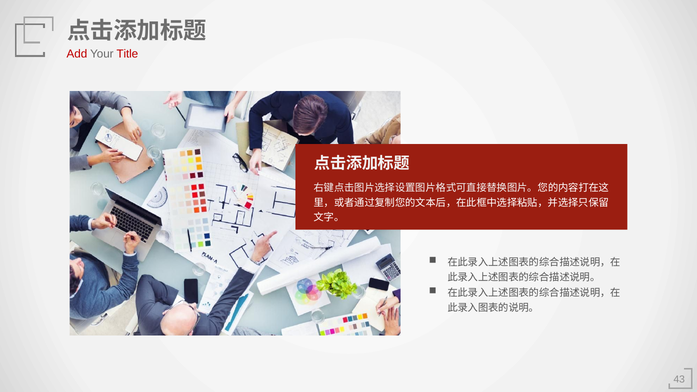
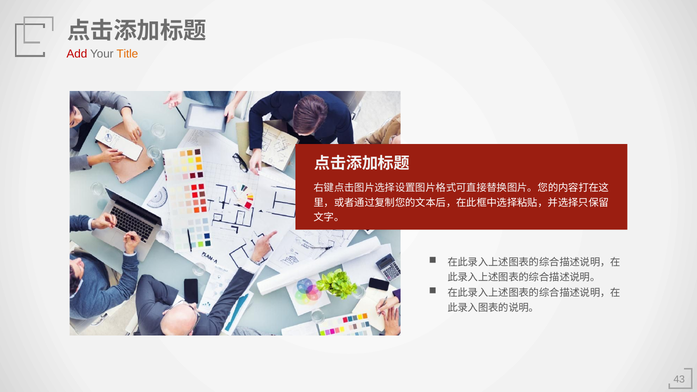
Title colour: red -> orange (127, 54)
